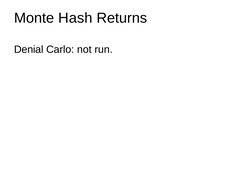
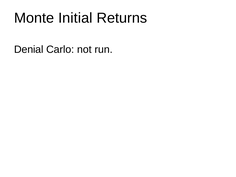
Hash: Hash -> Initial (75, 18)
